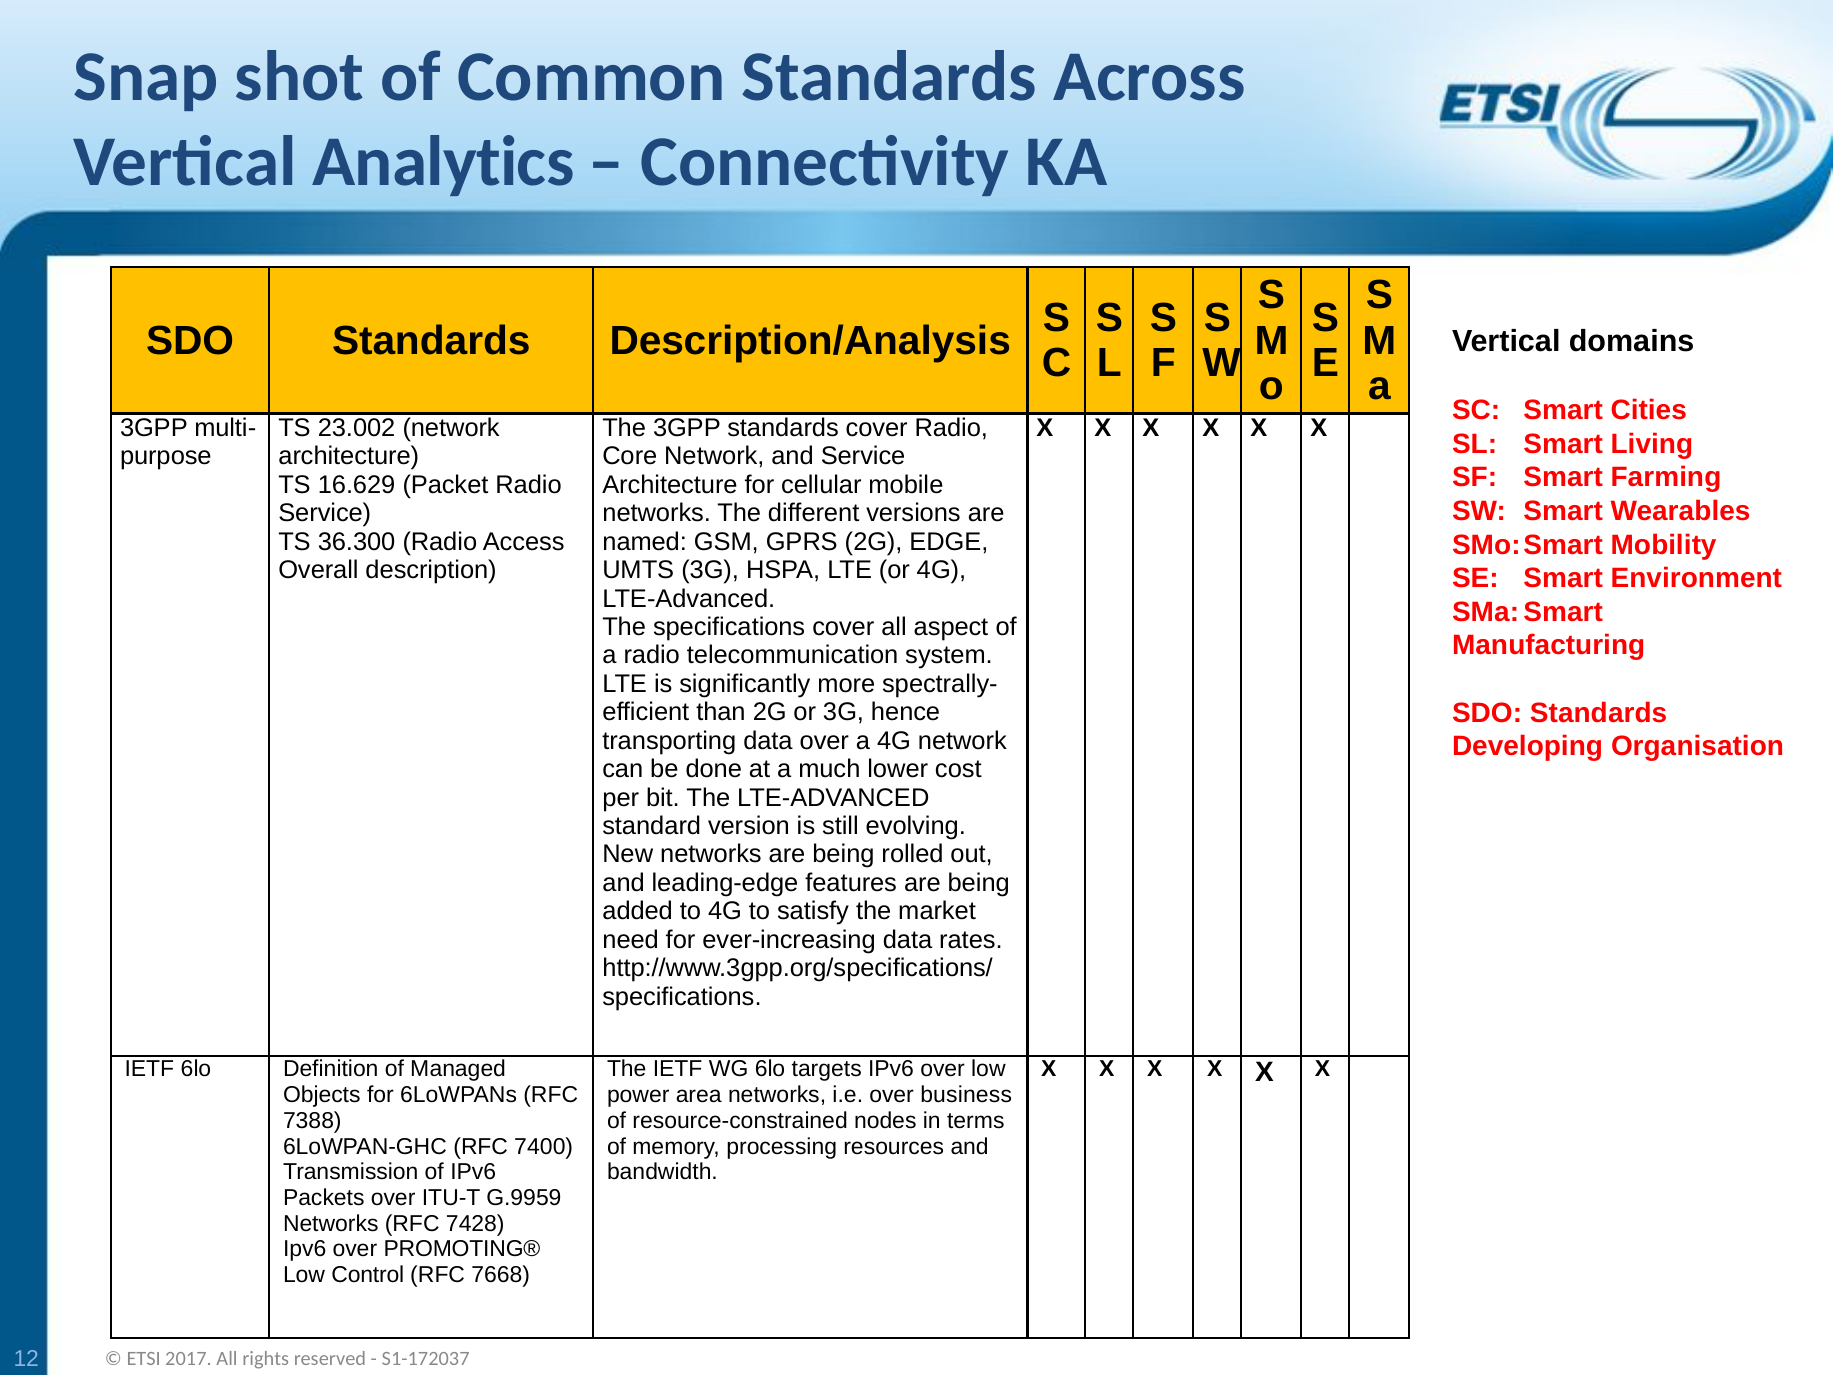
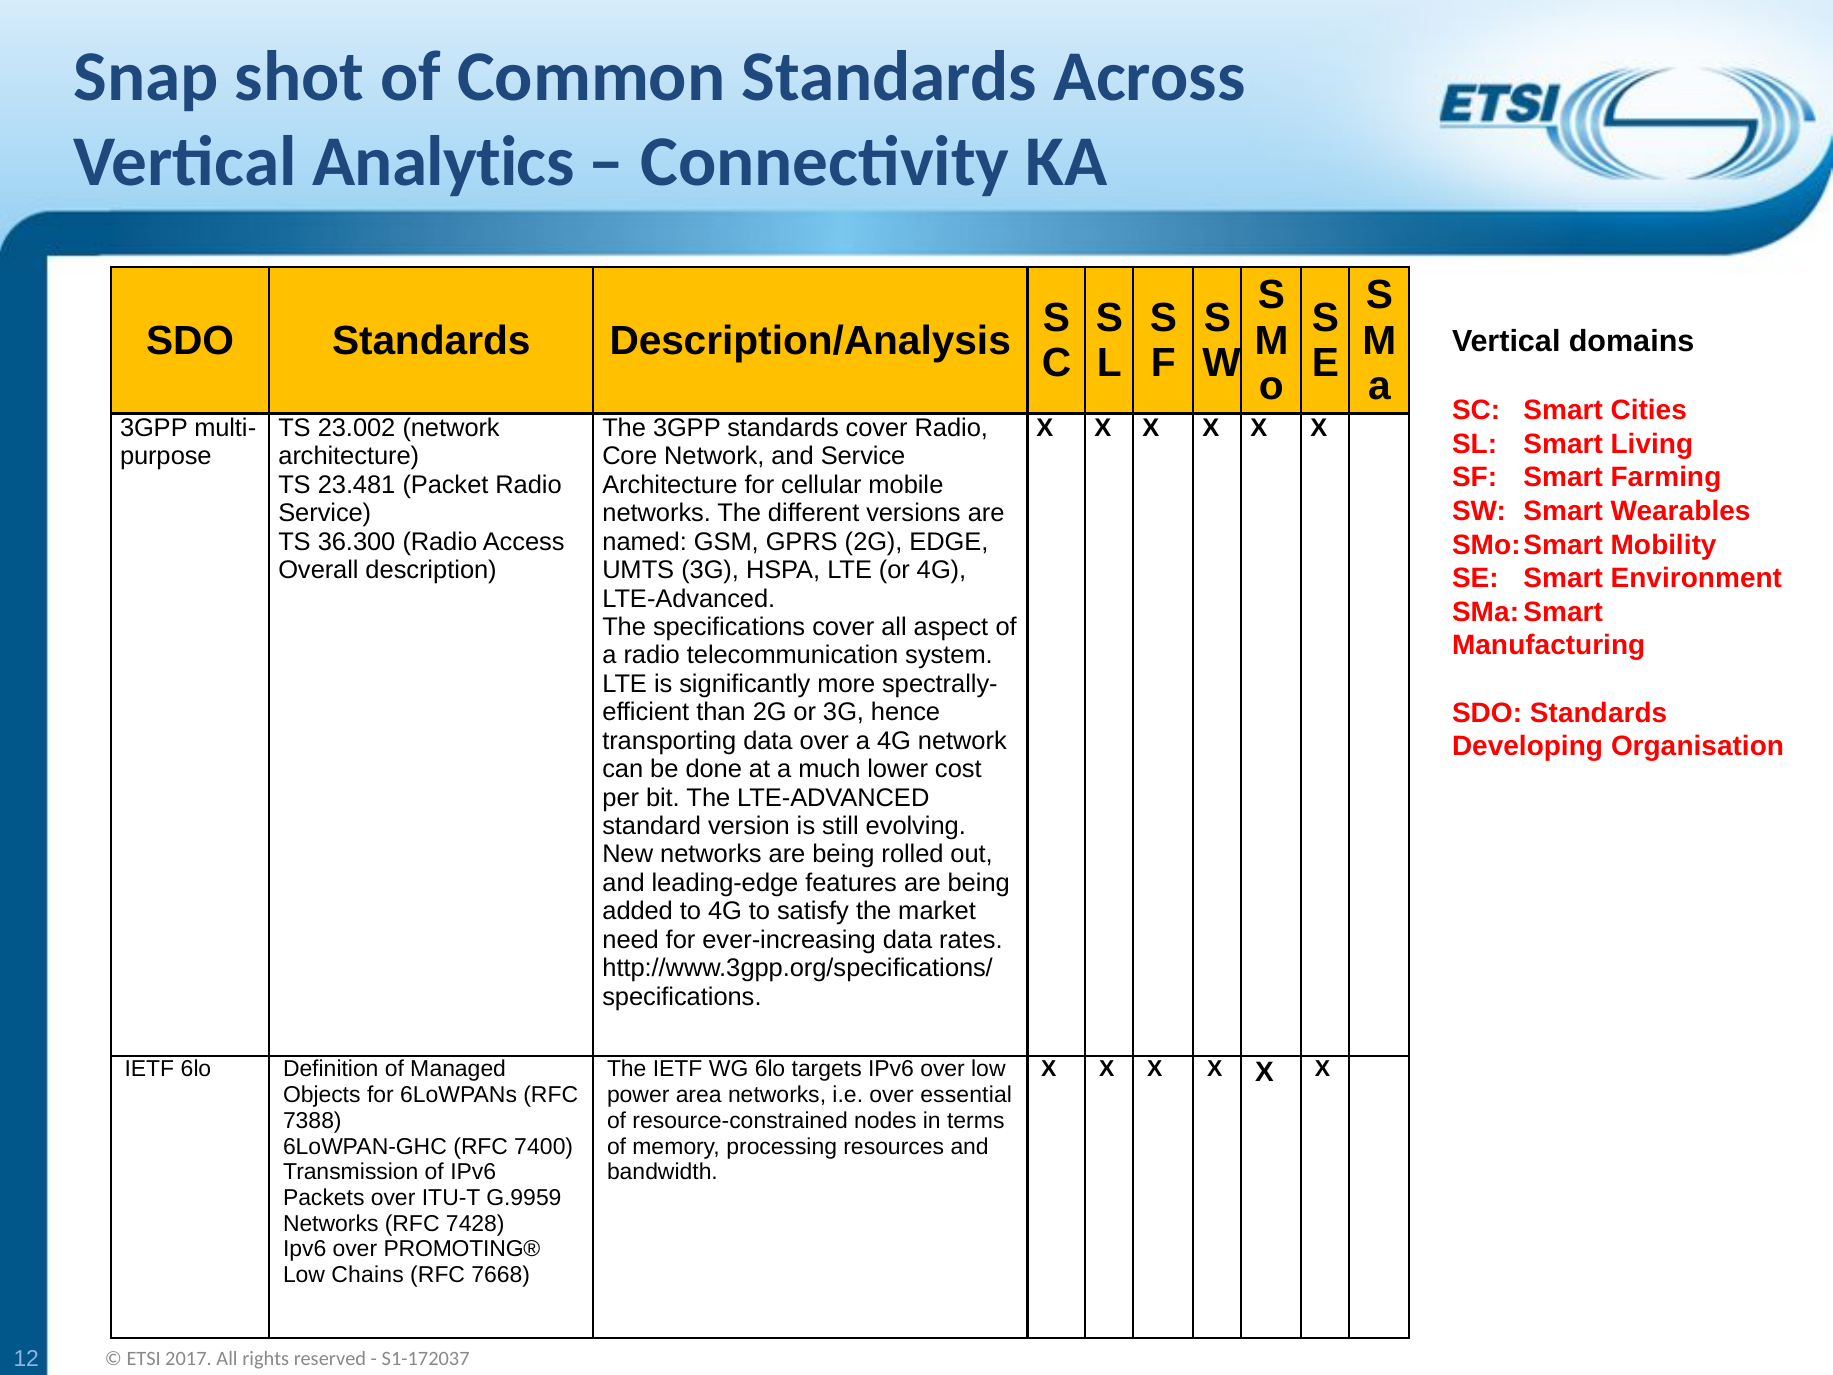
16.629: 16.629 -> 23.481 (357, 485)
business: business -> essential (966, 1095)
Control: Control -> Chains (368, 1275)
